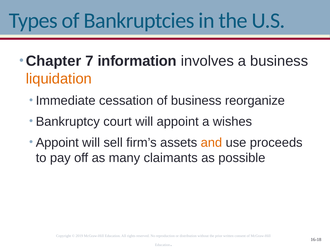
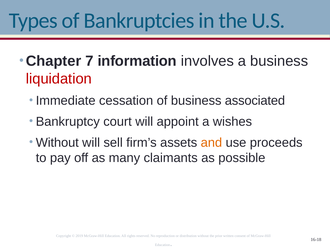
liquidation colour: orange -> red (59, 79)
reorganize: reorganize -> associated (255, 100)
Appoint: Appoint -> Without (57, 142)
